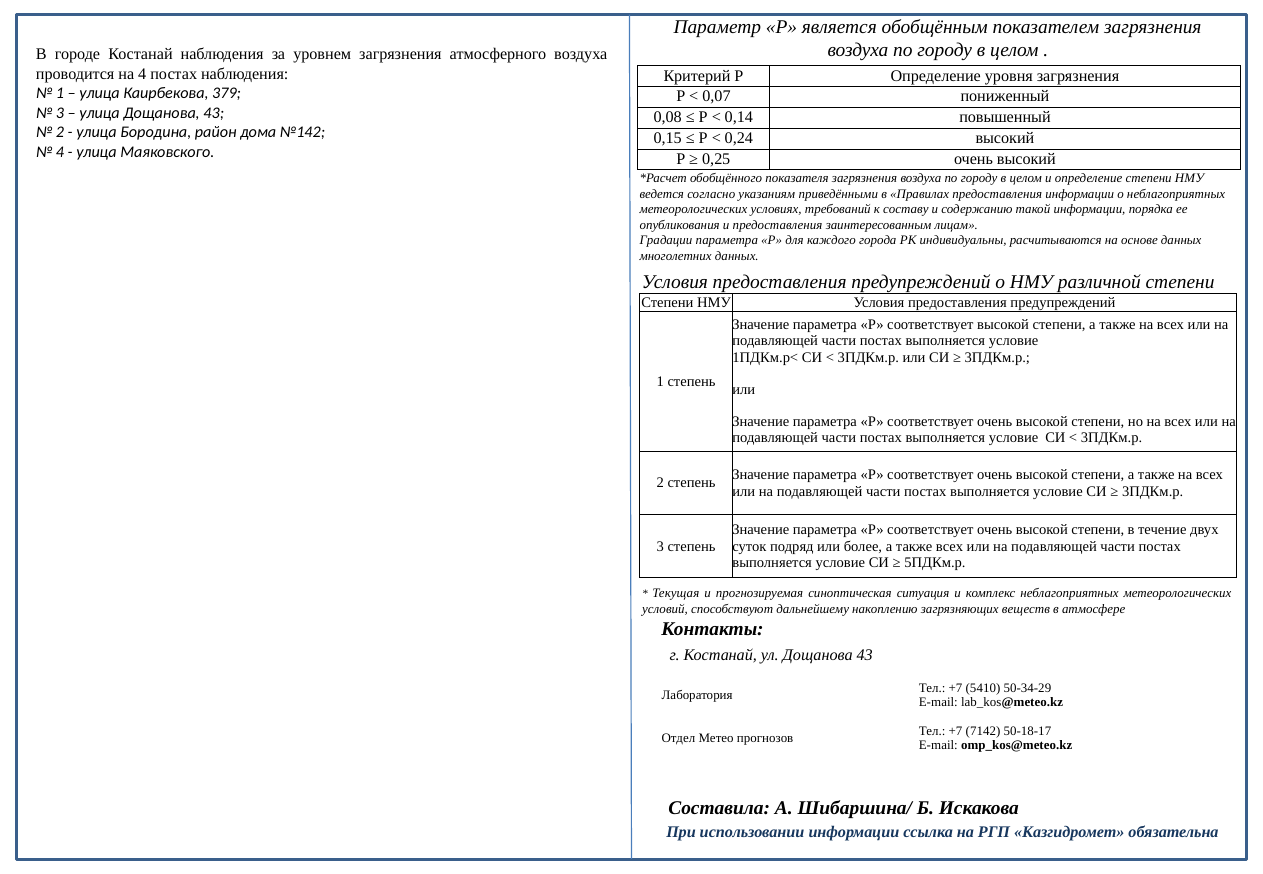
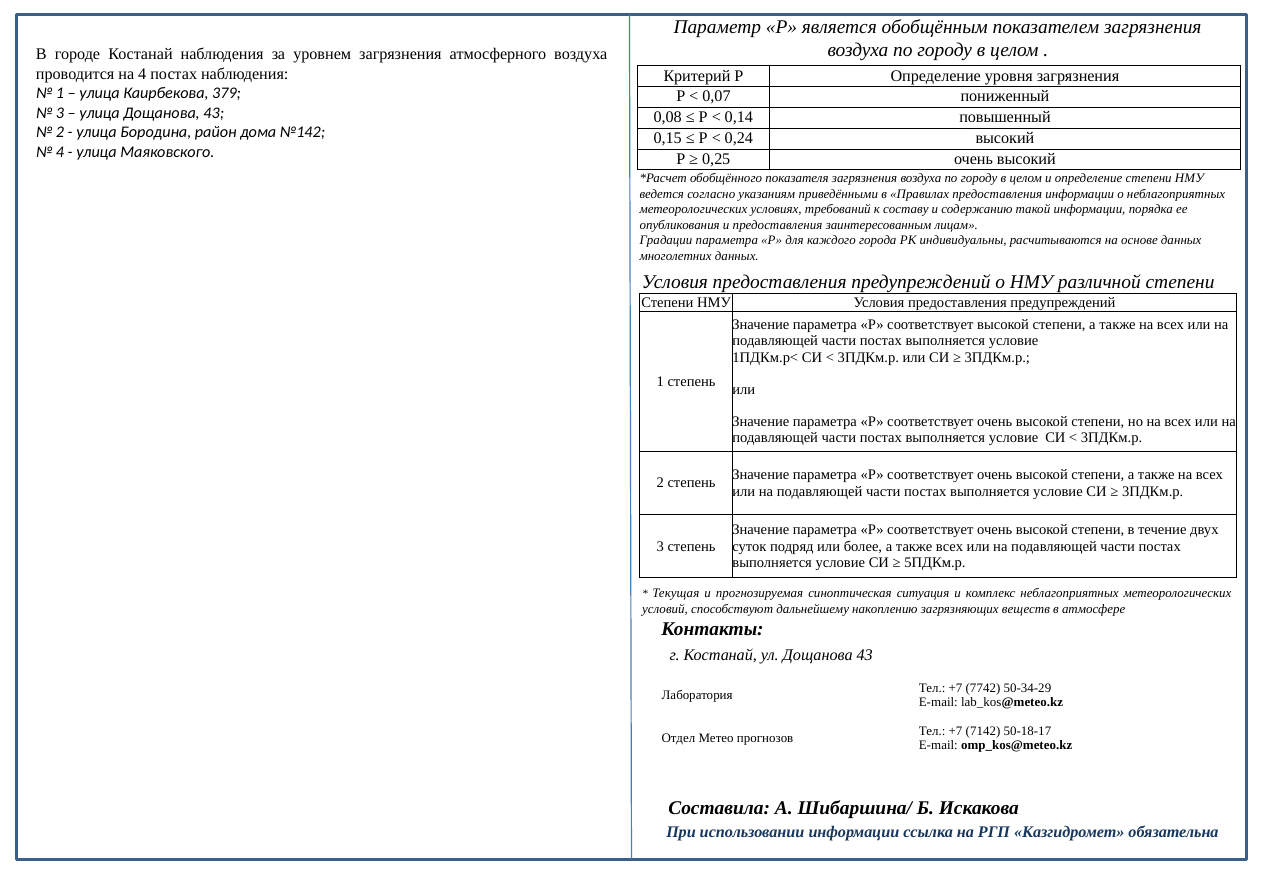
5410: 5410 -> 7742 (983, 688)
